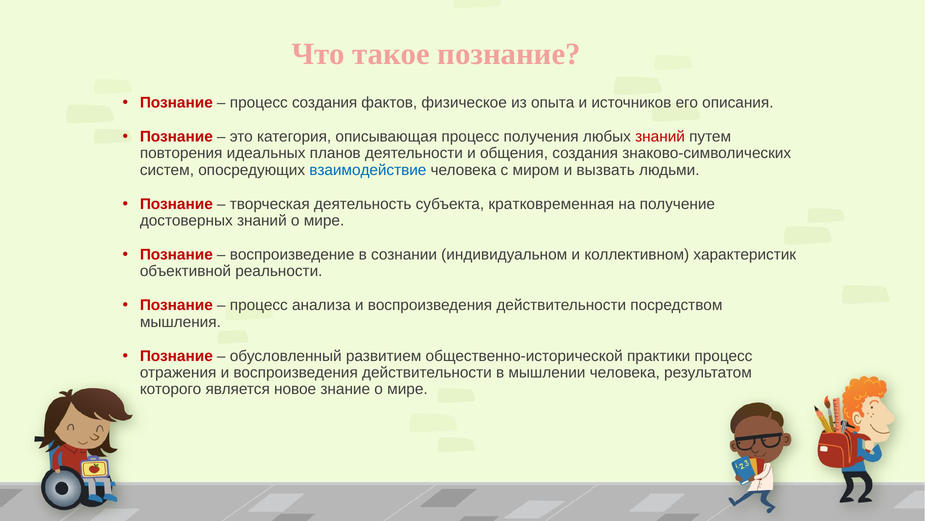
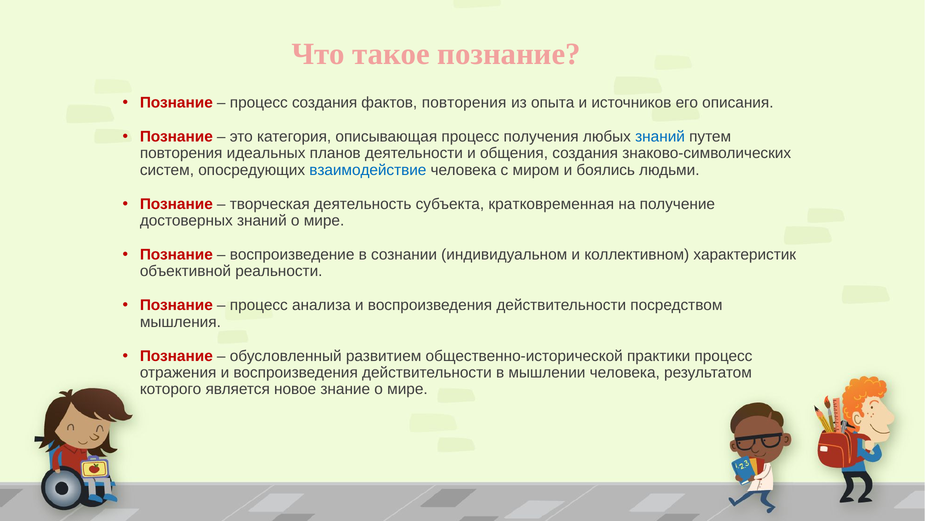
фактов физическое: физическое -> повторения (464, 102)
знаний colour: red -> blue (660, 136)
вызвать: вызвать -> боялись (606, 170)
